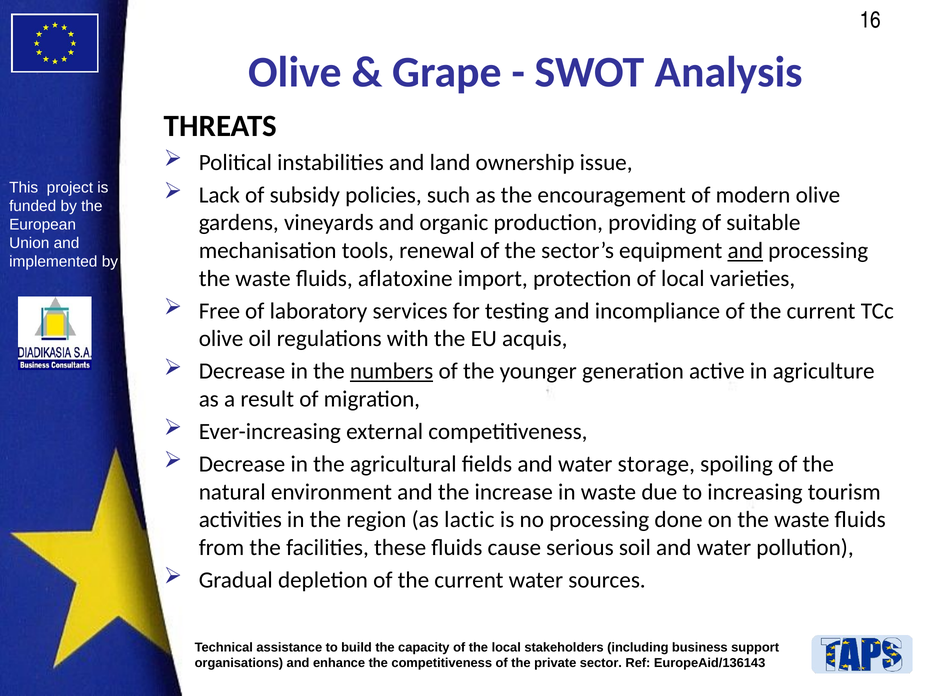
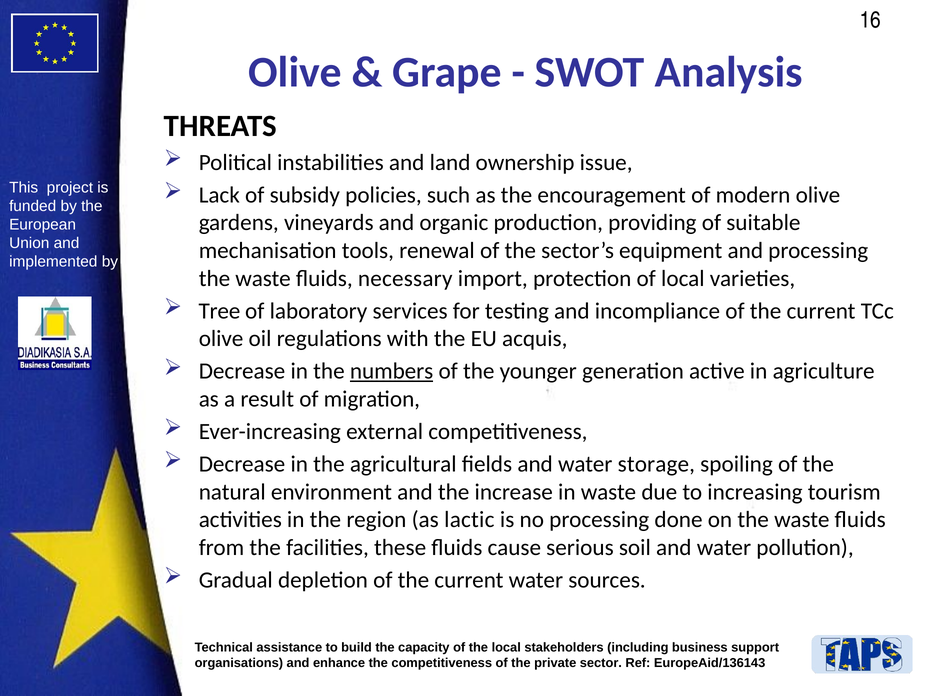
and underline: present -> none (745, 251)
aflatoxine: aflatoxine -> necessary (405, 278)
Free: Free -> Tree (219, 311)
